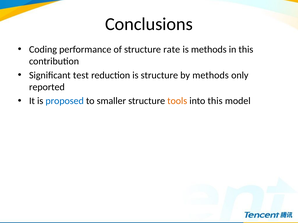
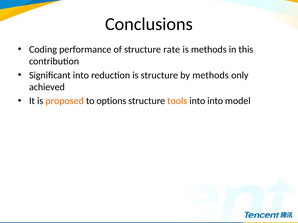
Significant test: test -> into (81, 75)
reported: reported -> achieved (47, 87)
proposed colour: blue -> orange (65, 101)
smaller: smaller -> options (111, 101)
into this: this -> into (215, 101)
